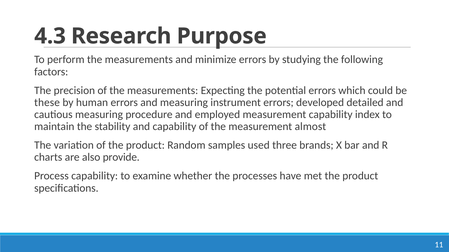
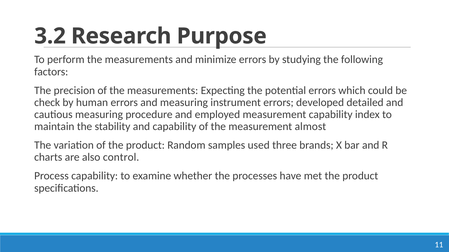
4.3: 4.3 -> 3.2 (50, 36)
these: these -> check (47, 103)
provide: provide -> control (121, 158)
